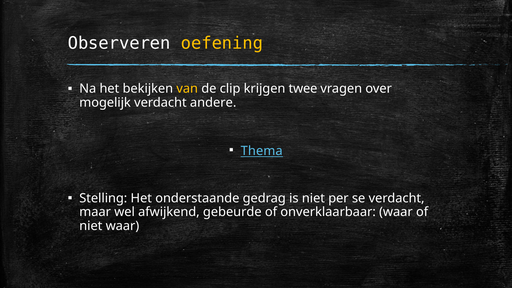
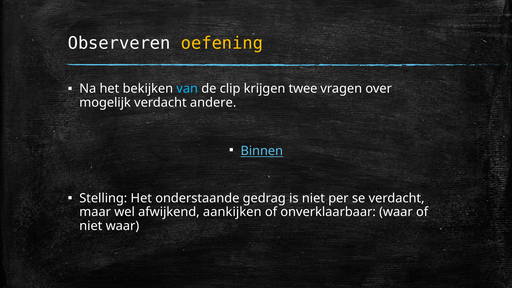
van colour: yellow -> light blue (187, 89)
Thema: Thema -> Binnen (262, 151)
gebeurde: gebeurde -> aankijken (232, 212)
